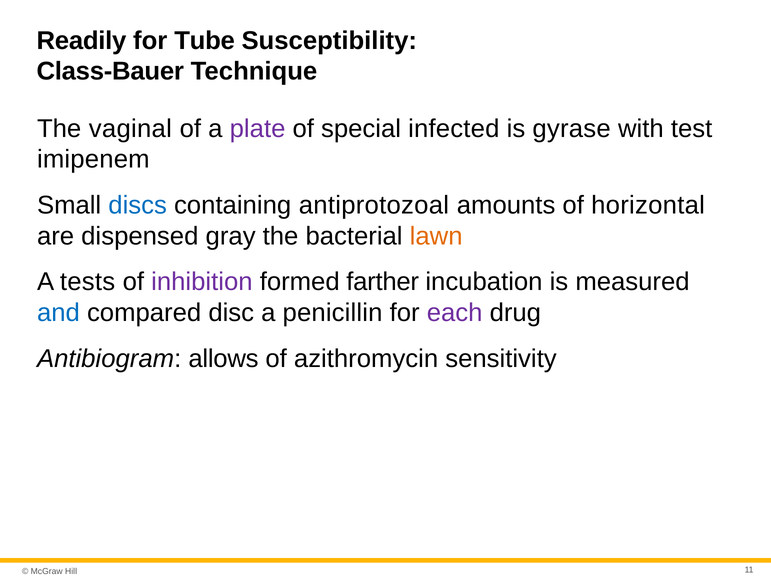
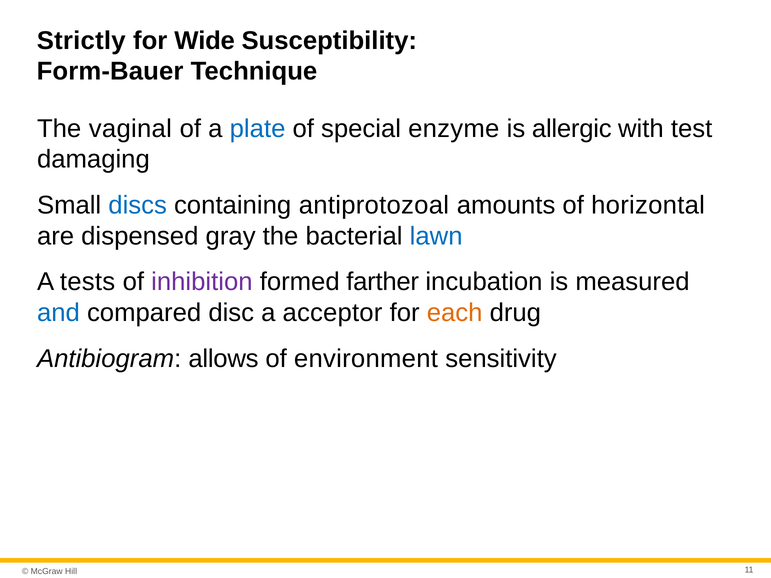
Readily: Readily -> Strictly (81, 41)
Tube: Tube -> Wide (205, 41)
Class-Bauer: Class-Bauer -> Form-Bauer (110, 72)
plate colour: purple -> blue (258, 129)
infected: infected -> enzyme (454, 129)
gyrase: gyrase -> allergic (572, 129)
imipenem: imipenem -> damaging (93, 160)
lawn colour: orange -> blue (436, 236)
penicillin: penicillin -> acceptor (332, 313)
each colour: purple -> orange (455, 313)
azithromycin: azithromycin -> environment (366, 359)
